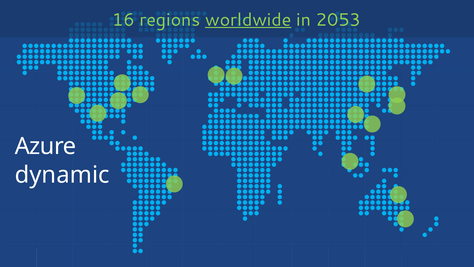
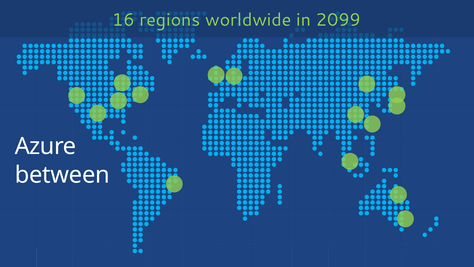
worldwide underline: present -> none (248, 20)
2053: 2053 -> 2099 (338, 20)
dynamic: dynamic -> between (62, 175)
